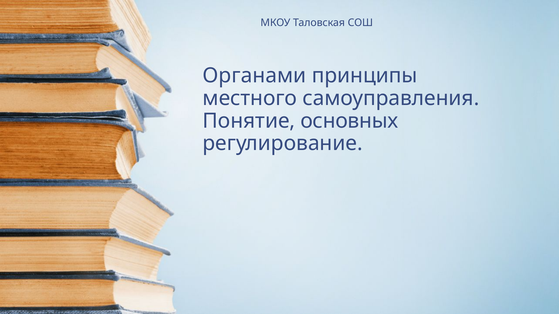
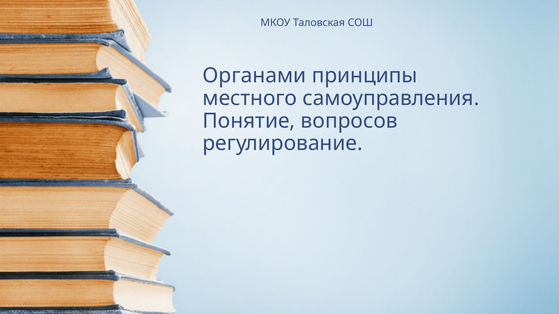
основных: основных -> вопросов (349, 121)
